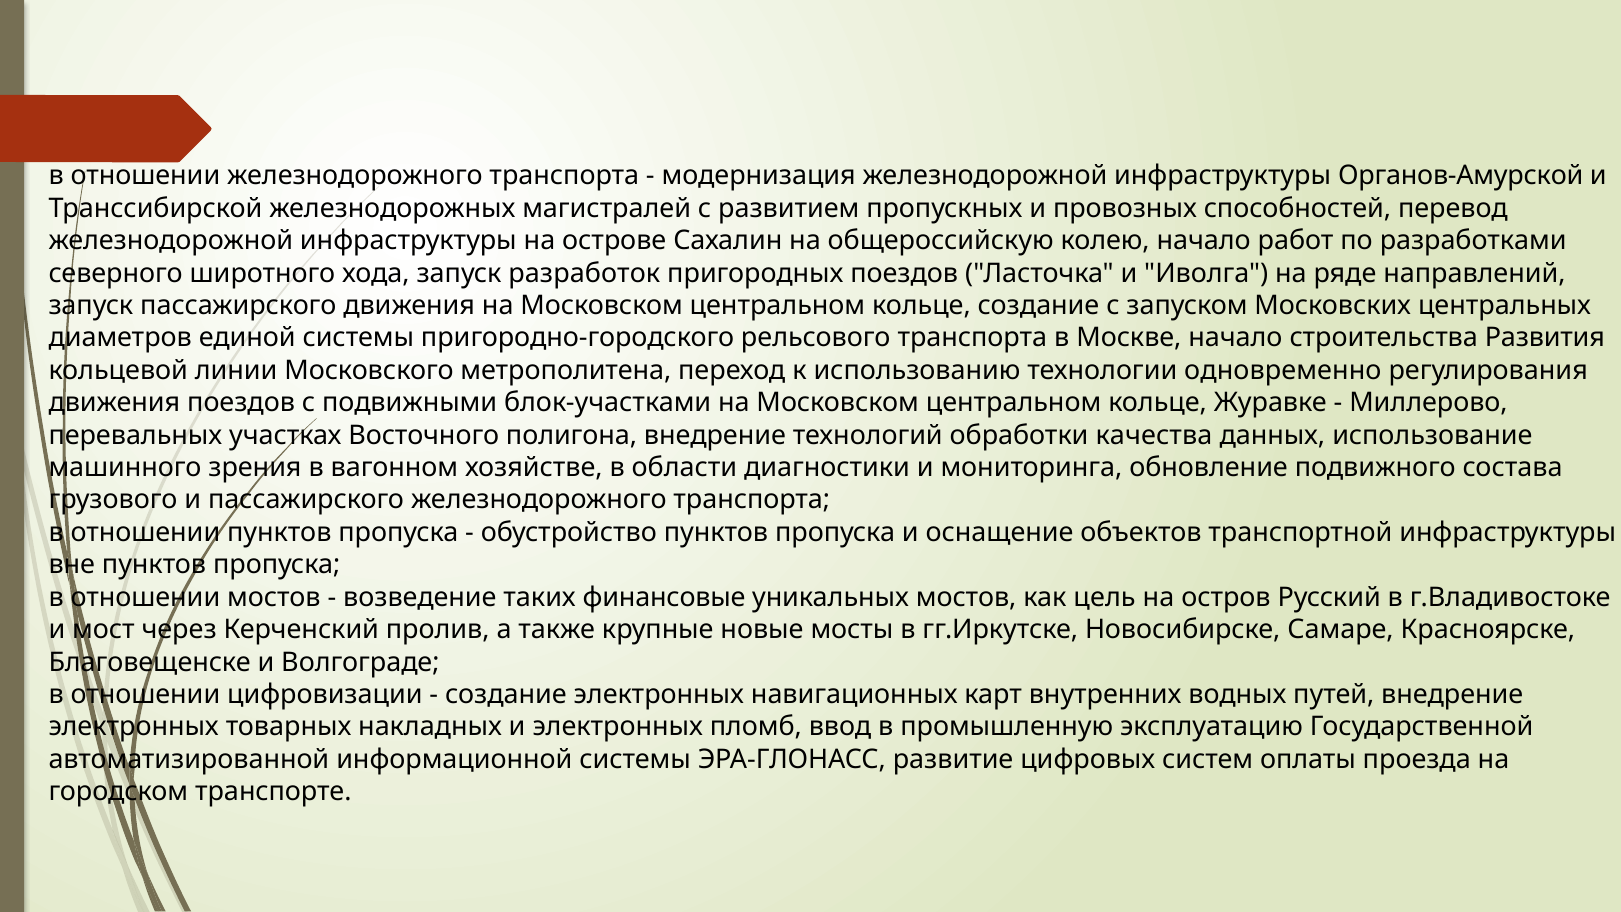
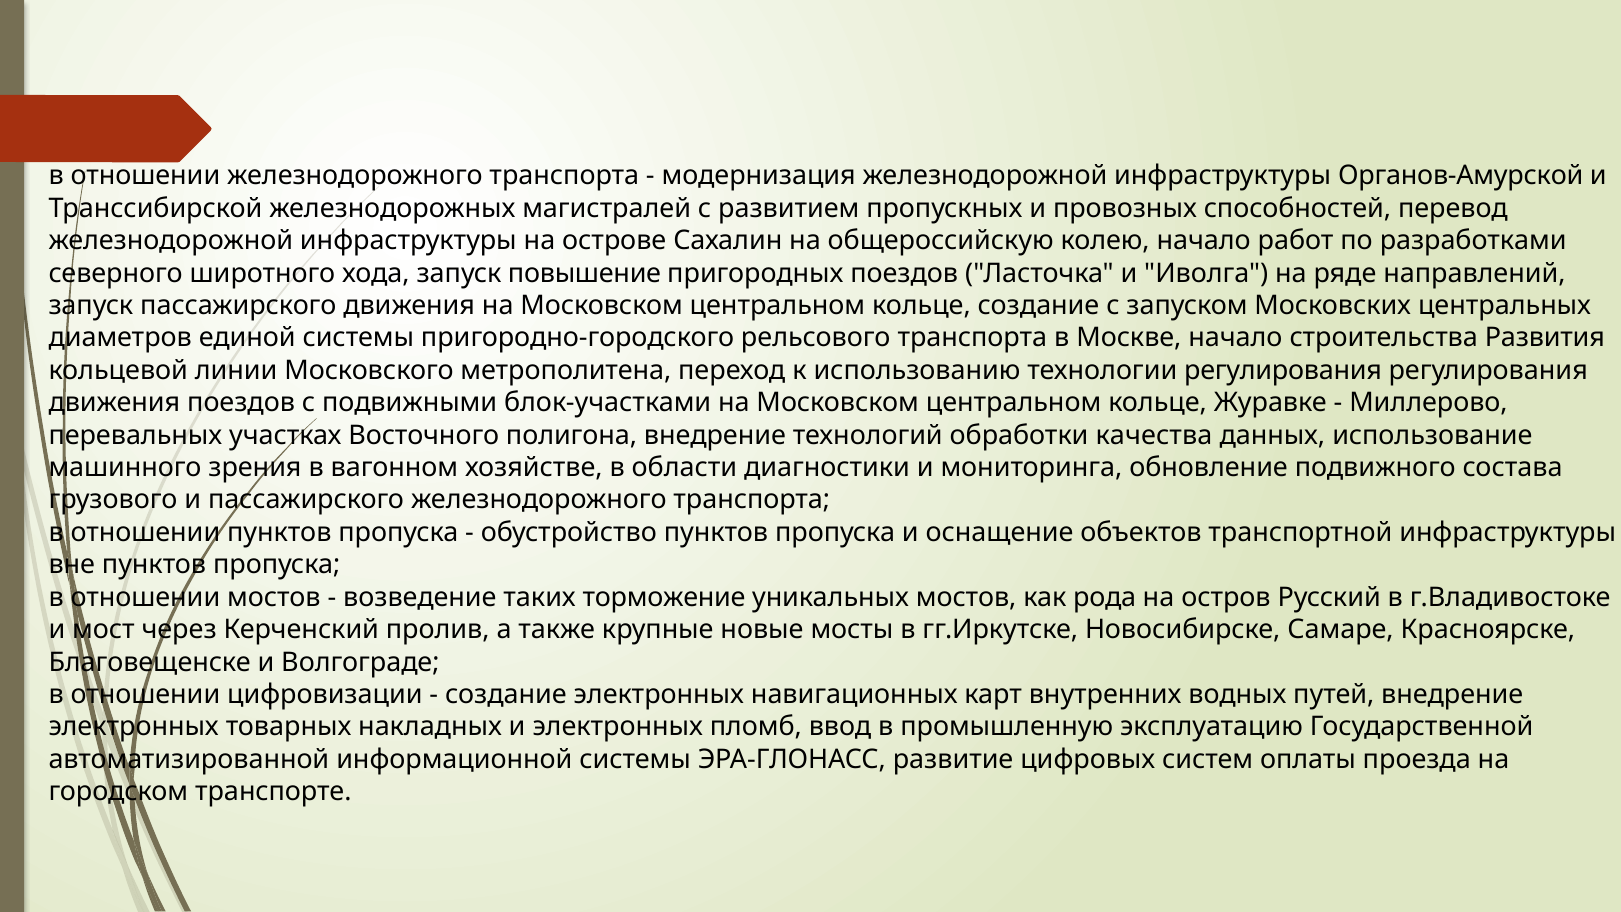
разработок: разработок -> повышение (585, 273)
технологии одновременно: одновременно -> регулирования (1283, 370)
финансовые: финансовые -> торможение (664, 597)
цель: цель -> рода (1105, 597)
